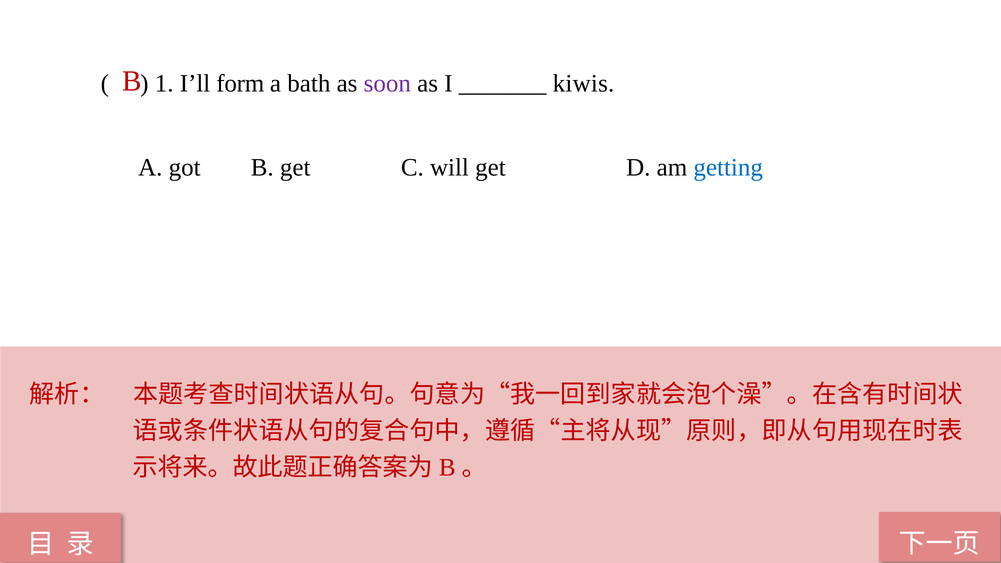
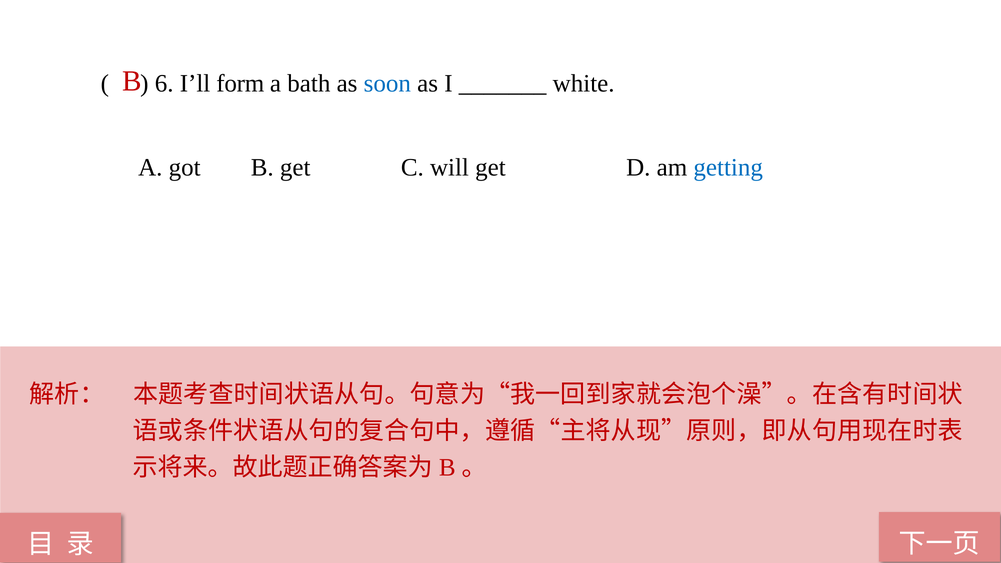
1: 1 -> 6 (164, 84)
soon colour: purple -> blue (387, 84)
kiwis: kiwis -> white (584, 84)
